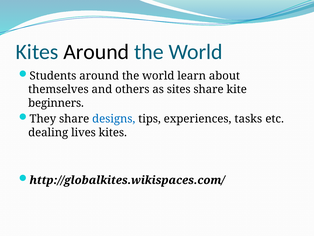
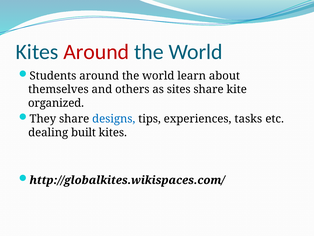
Around colour: black -> red (96, 52)
beginners: beginners -> organized (56, 103)
lives: lives -> built (83, 132)
